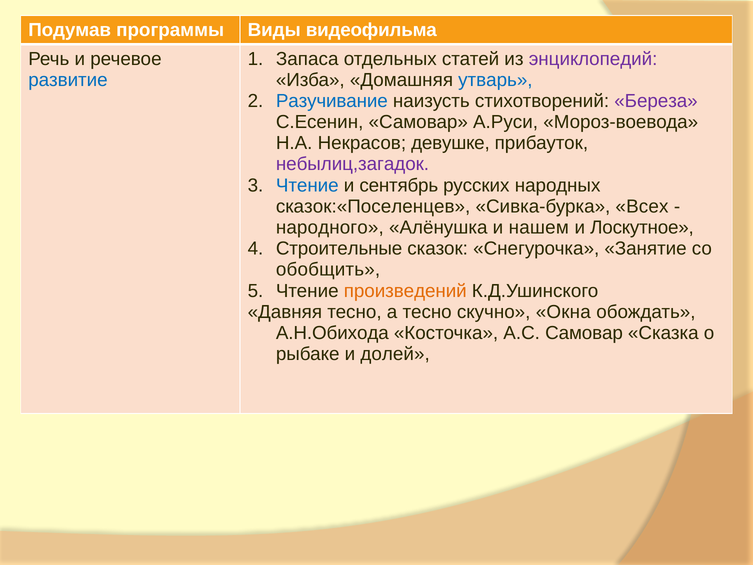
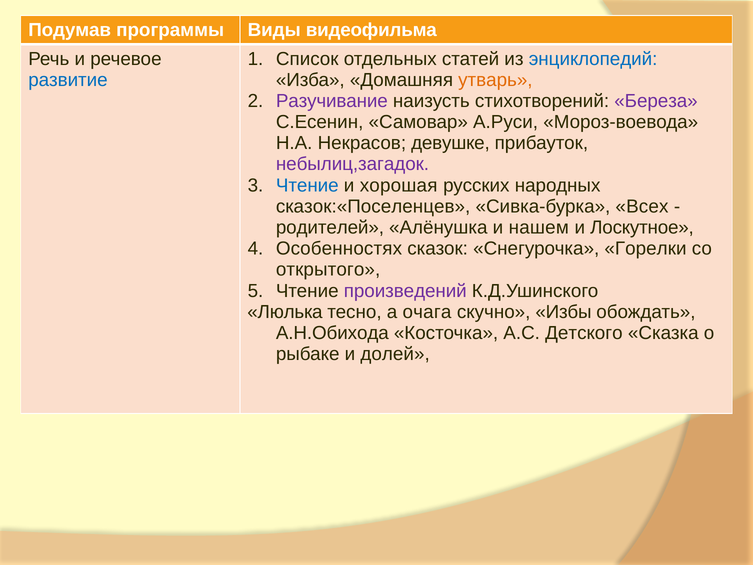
Запаса: Запаса -> Список (307, 59)
энциклопедий colour: purple -> blue (593, 59)
утварь colour: blue -> orange (495, 80)
Разучивание colour: blue -> purple (332, 101)
сентябрь: сентябрь -> хорошая (399, 185)
народного: народного -> родителей (330, 227)
Строительные: Строительные -> Особенностях (339, 249)
Занятие: Занятие -> Горелки (645, 249)
обобщить: обобщить -> открытого (328, 270)
произведений colour: orange -> purple (405, 291)
Давняя: Давняя -> Люлька (285, 312)
а тесно: тесно -> очага (427, 312)
Окна: Окна -> Избы (563, 312)
А.С Самовар: Самовар -> Детского (584, 333)
